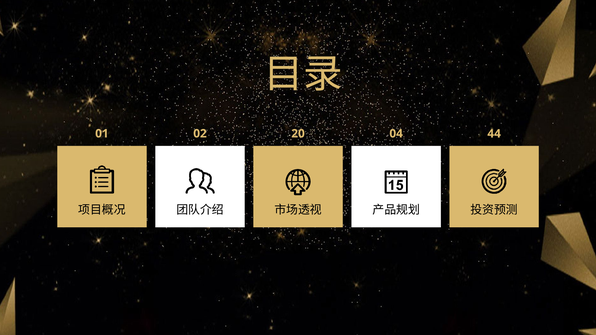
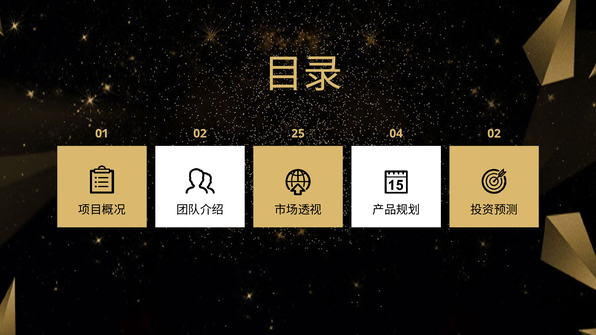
20: 20 -> 25 (298, 134)
04 44: 44 -> 02 (494, 134)
